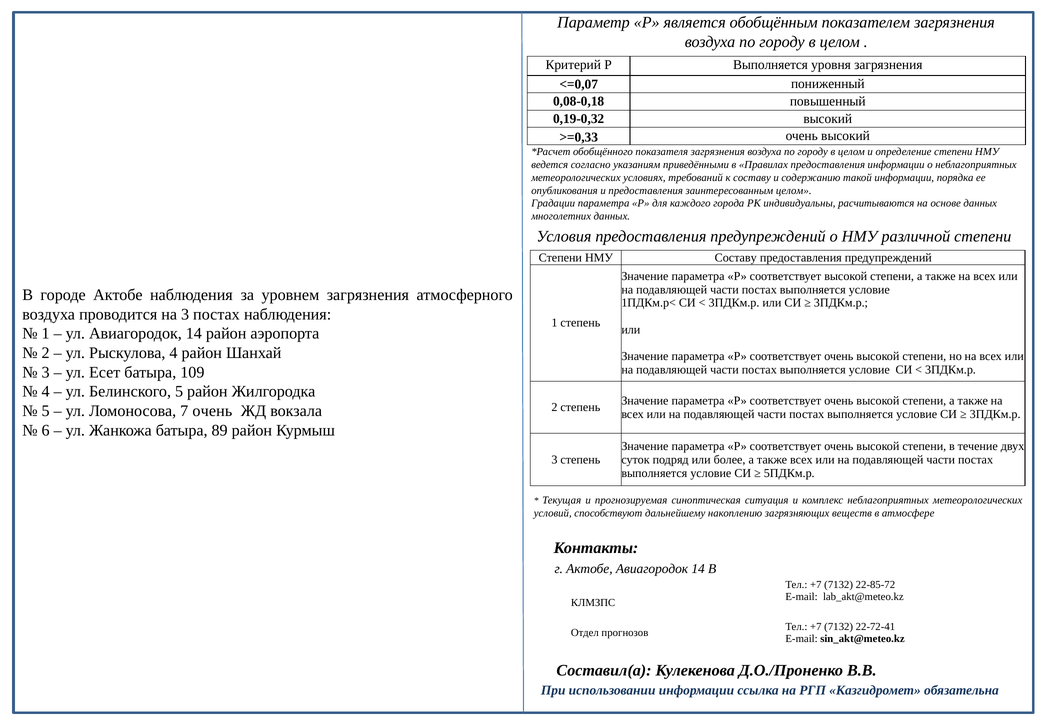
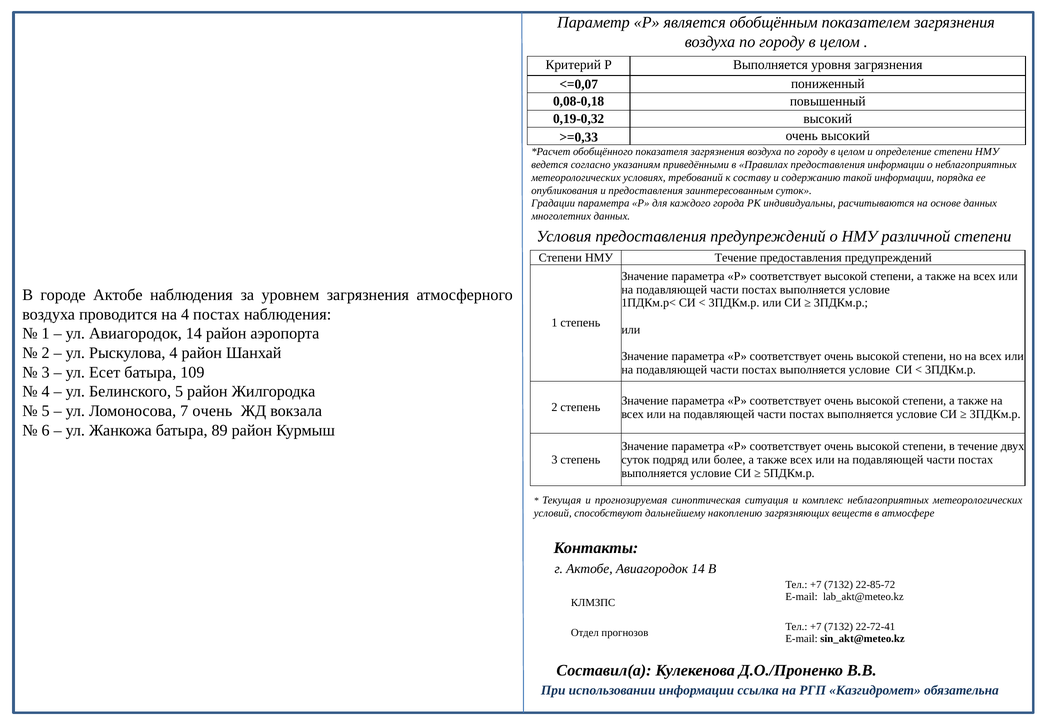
заинтересованным целом: целом -> суток (794, 190)
НМУ Составу: Составу -> Течение (736, 257)
на 3: 3 -> 4 (185, 314)
